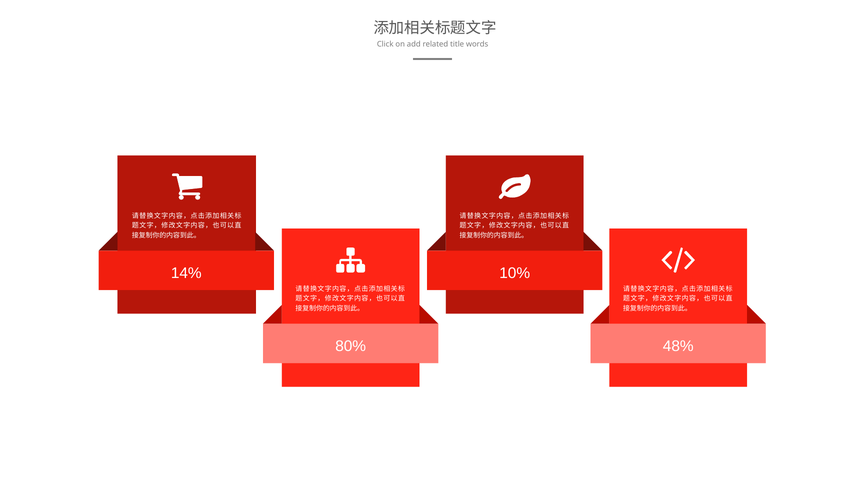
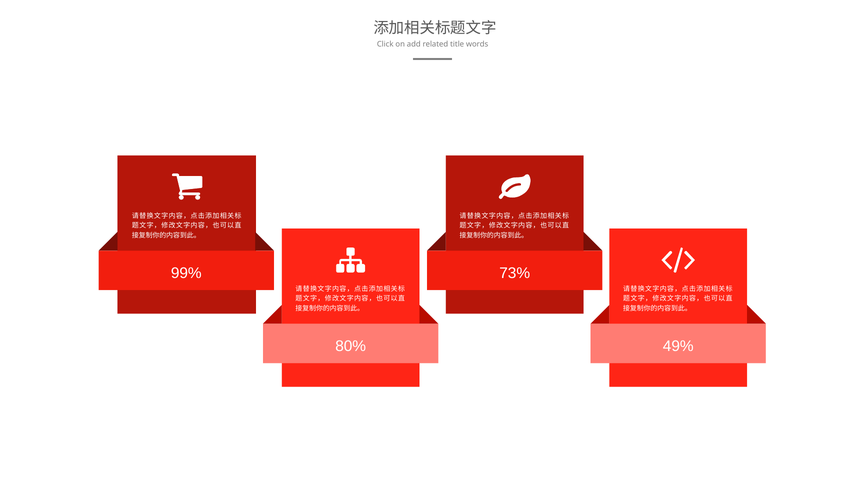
14%: 14% -> 99% (186, 274)
10%: 10% -> 73% (515, 274)
48%: 48% -> 49% (678, 347)
